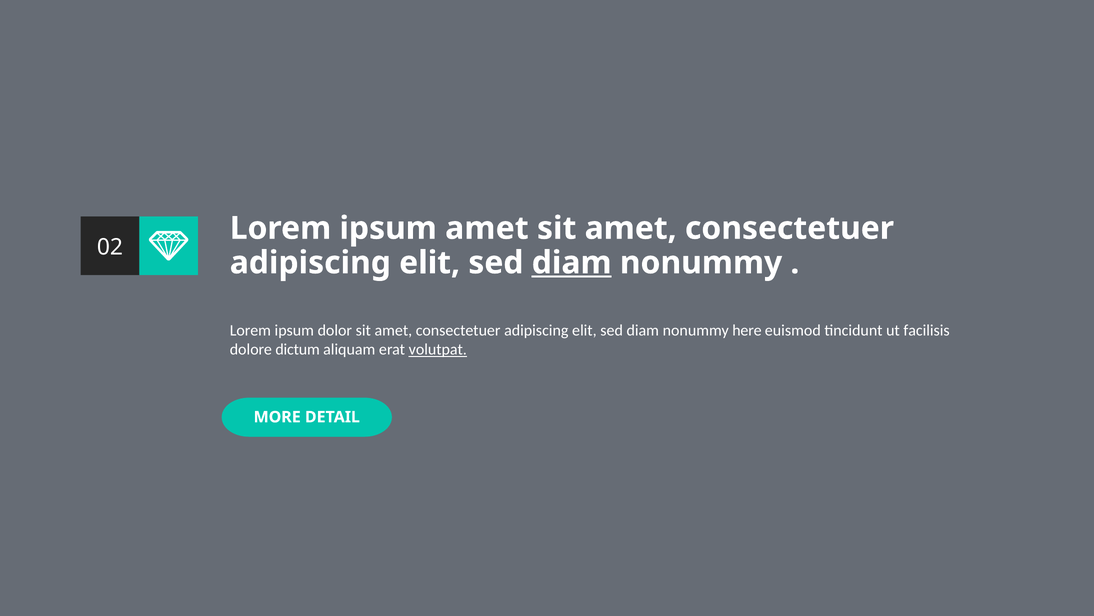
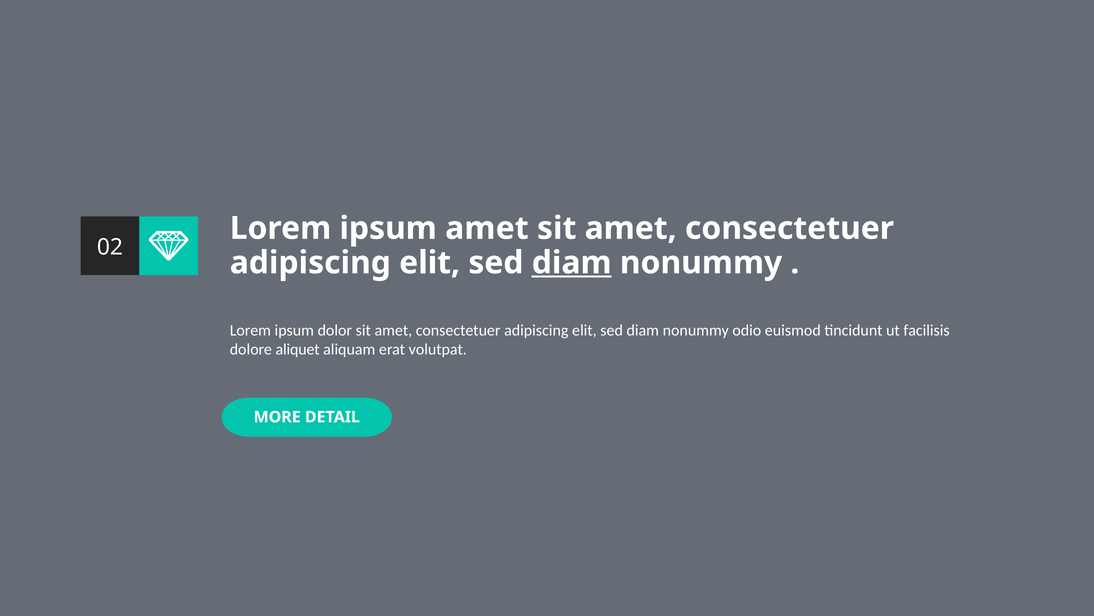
here: here -> odio (747, 330)
dictum: dictum -> aliquet (298, 349)
volutpat underline: present -> none (438, 349)
